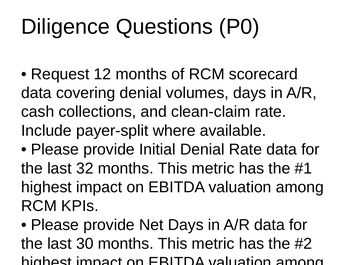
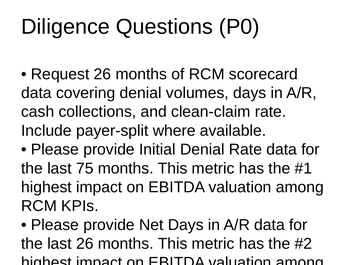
Request 12: 12 -> 26 (102, 74)
32: 32 -> 75 (85, 168)
last 30: 30 -> 26 (85, 244)
